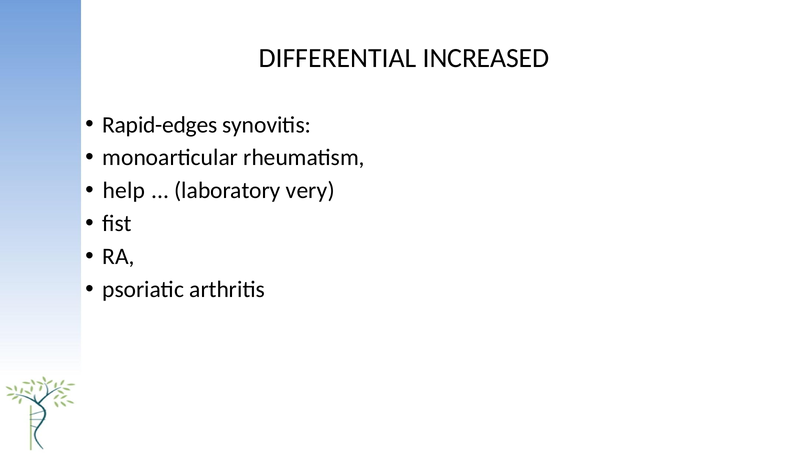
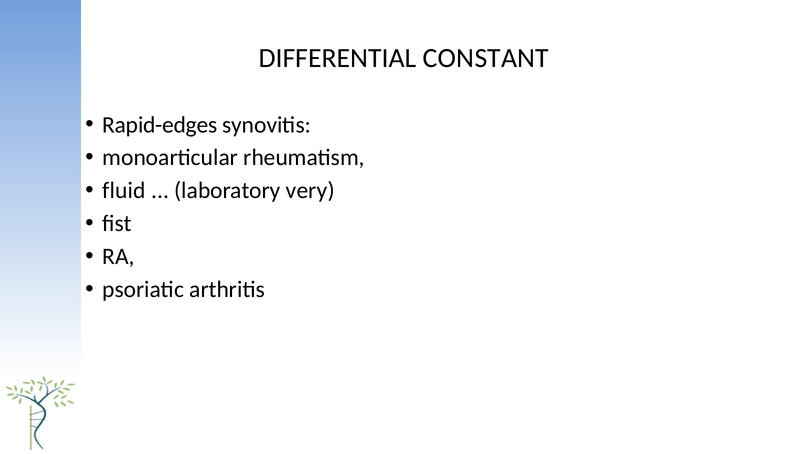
INCREASED: INCREASED -> CONSTANT (486, 58)
help: help -> fluid (124, 191)
